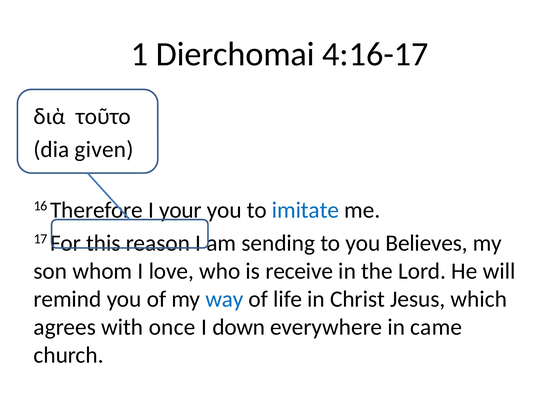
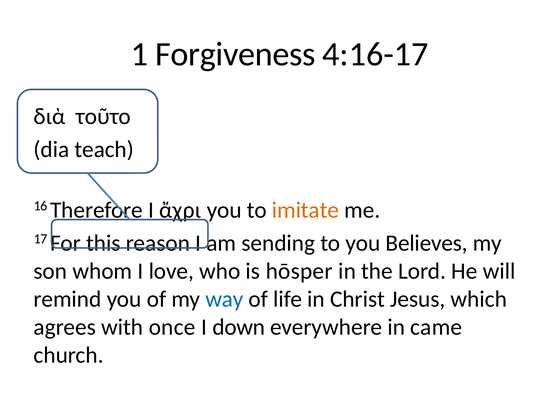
Dierchomai: Dierchomai -> Forgiveness (235, 54)
given: given -> teach (104, 149)
your: your -> ἄχρι (180, 210)
imitate colour: blue -> orange (305, 210)
receive: receive -> hōsper (299, 271)
